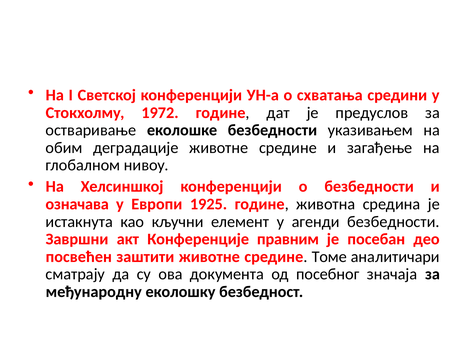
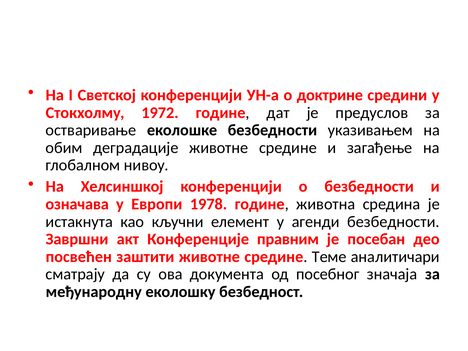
схватања: схватања -> доктрине (330, 95)
1925: 1925 -> 1978 (209, 204)
Томе: Томе -> Теме (329, 257)
